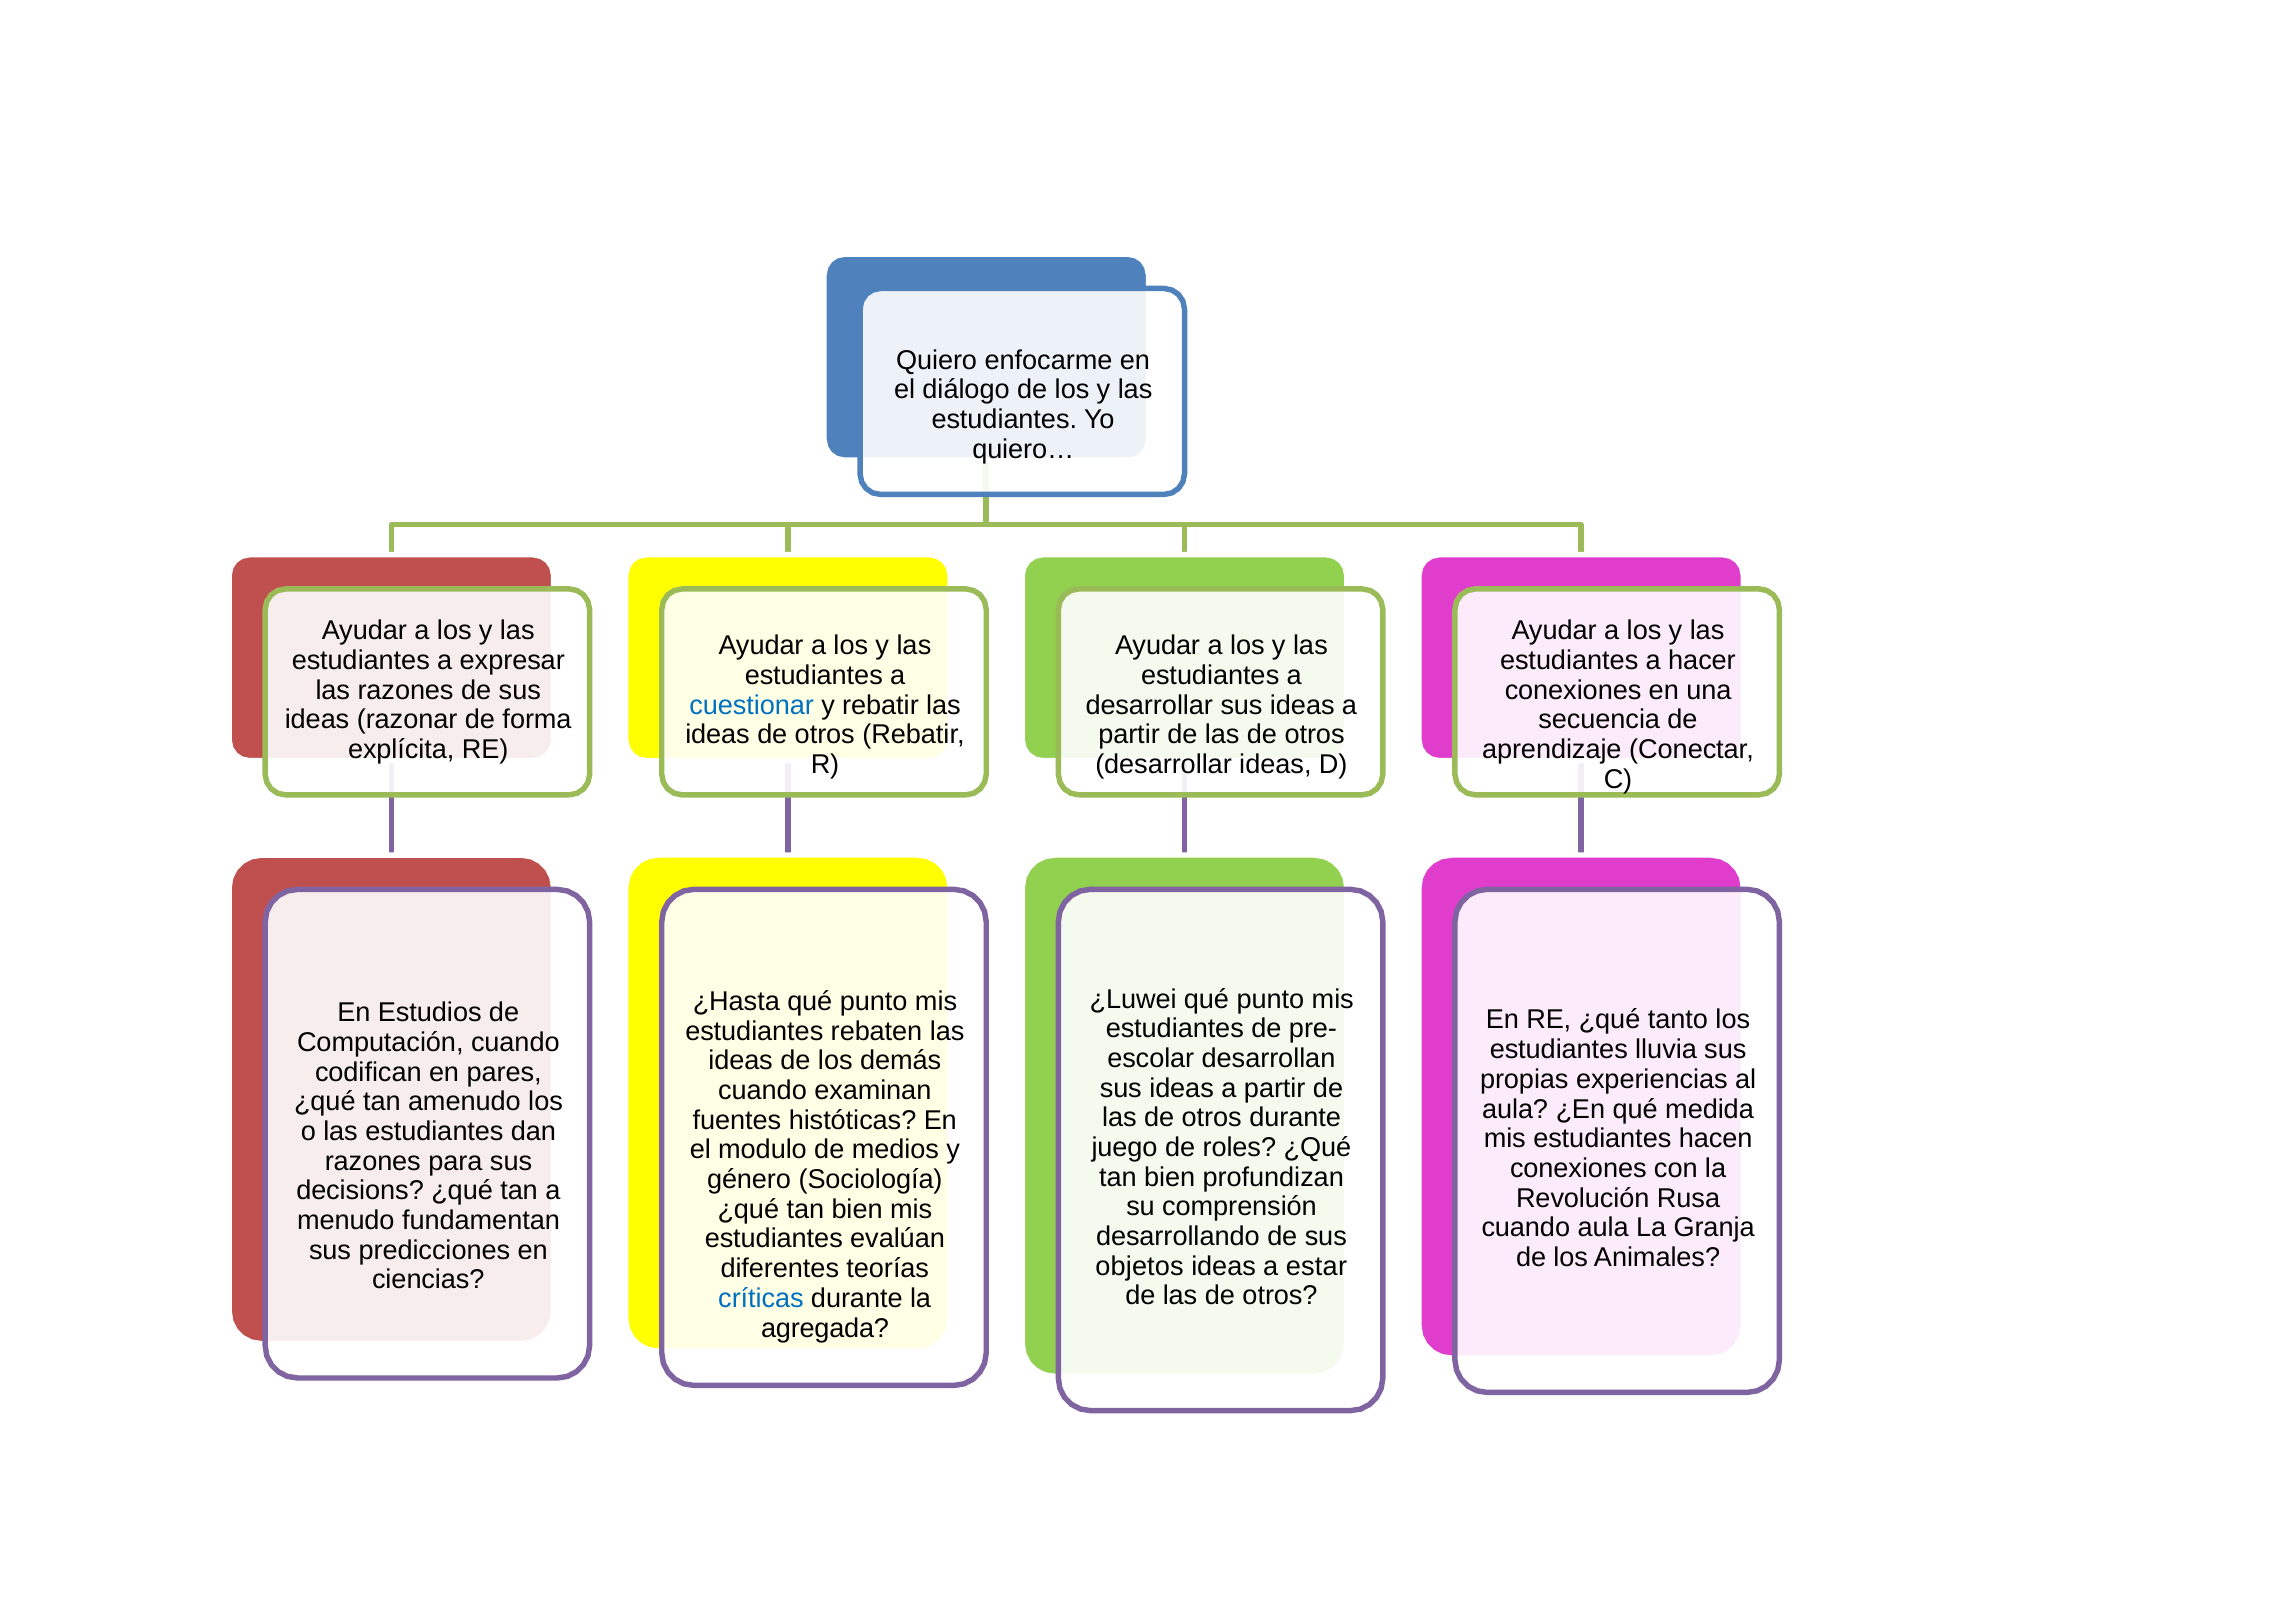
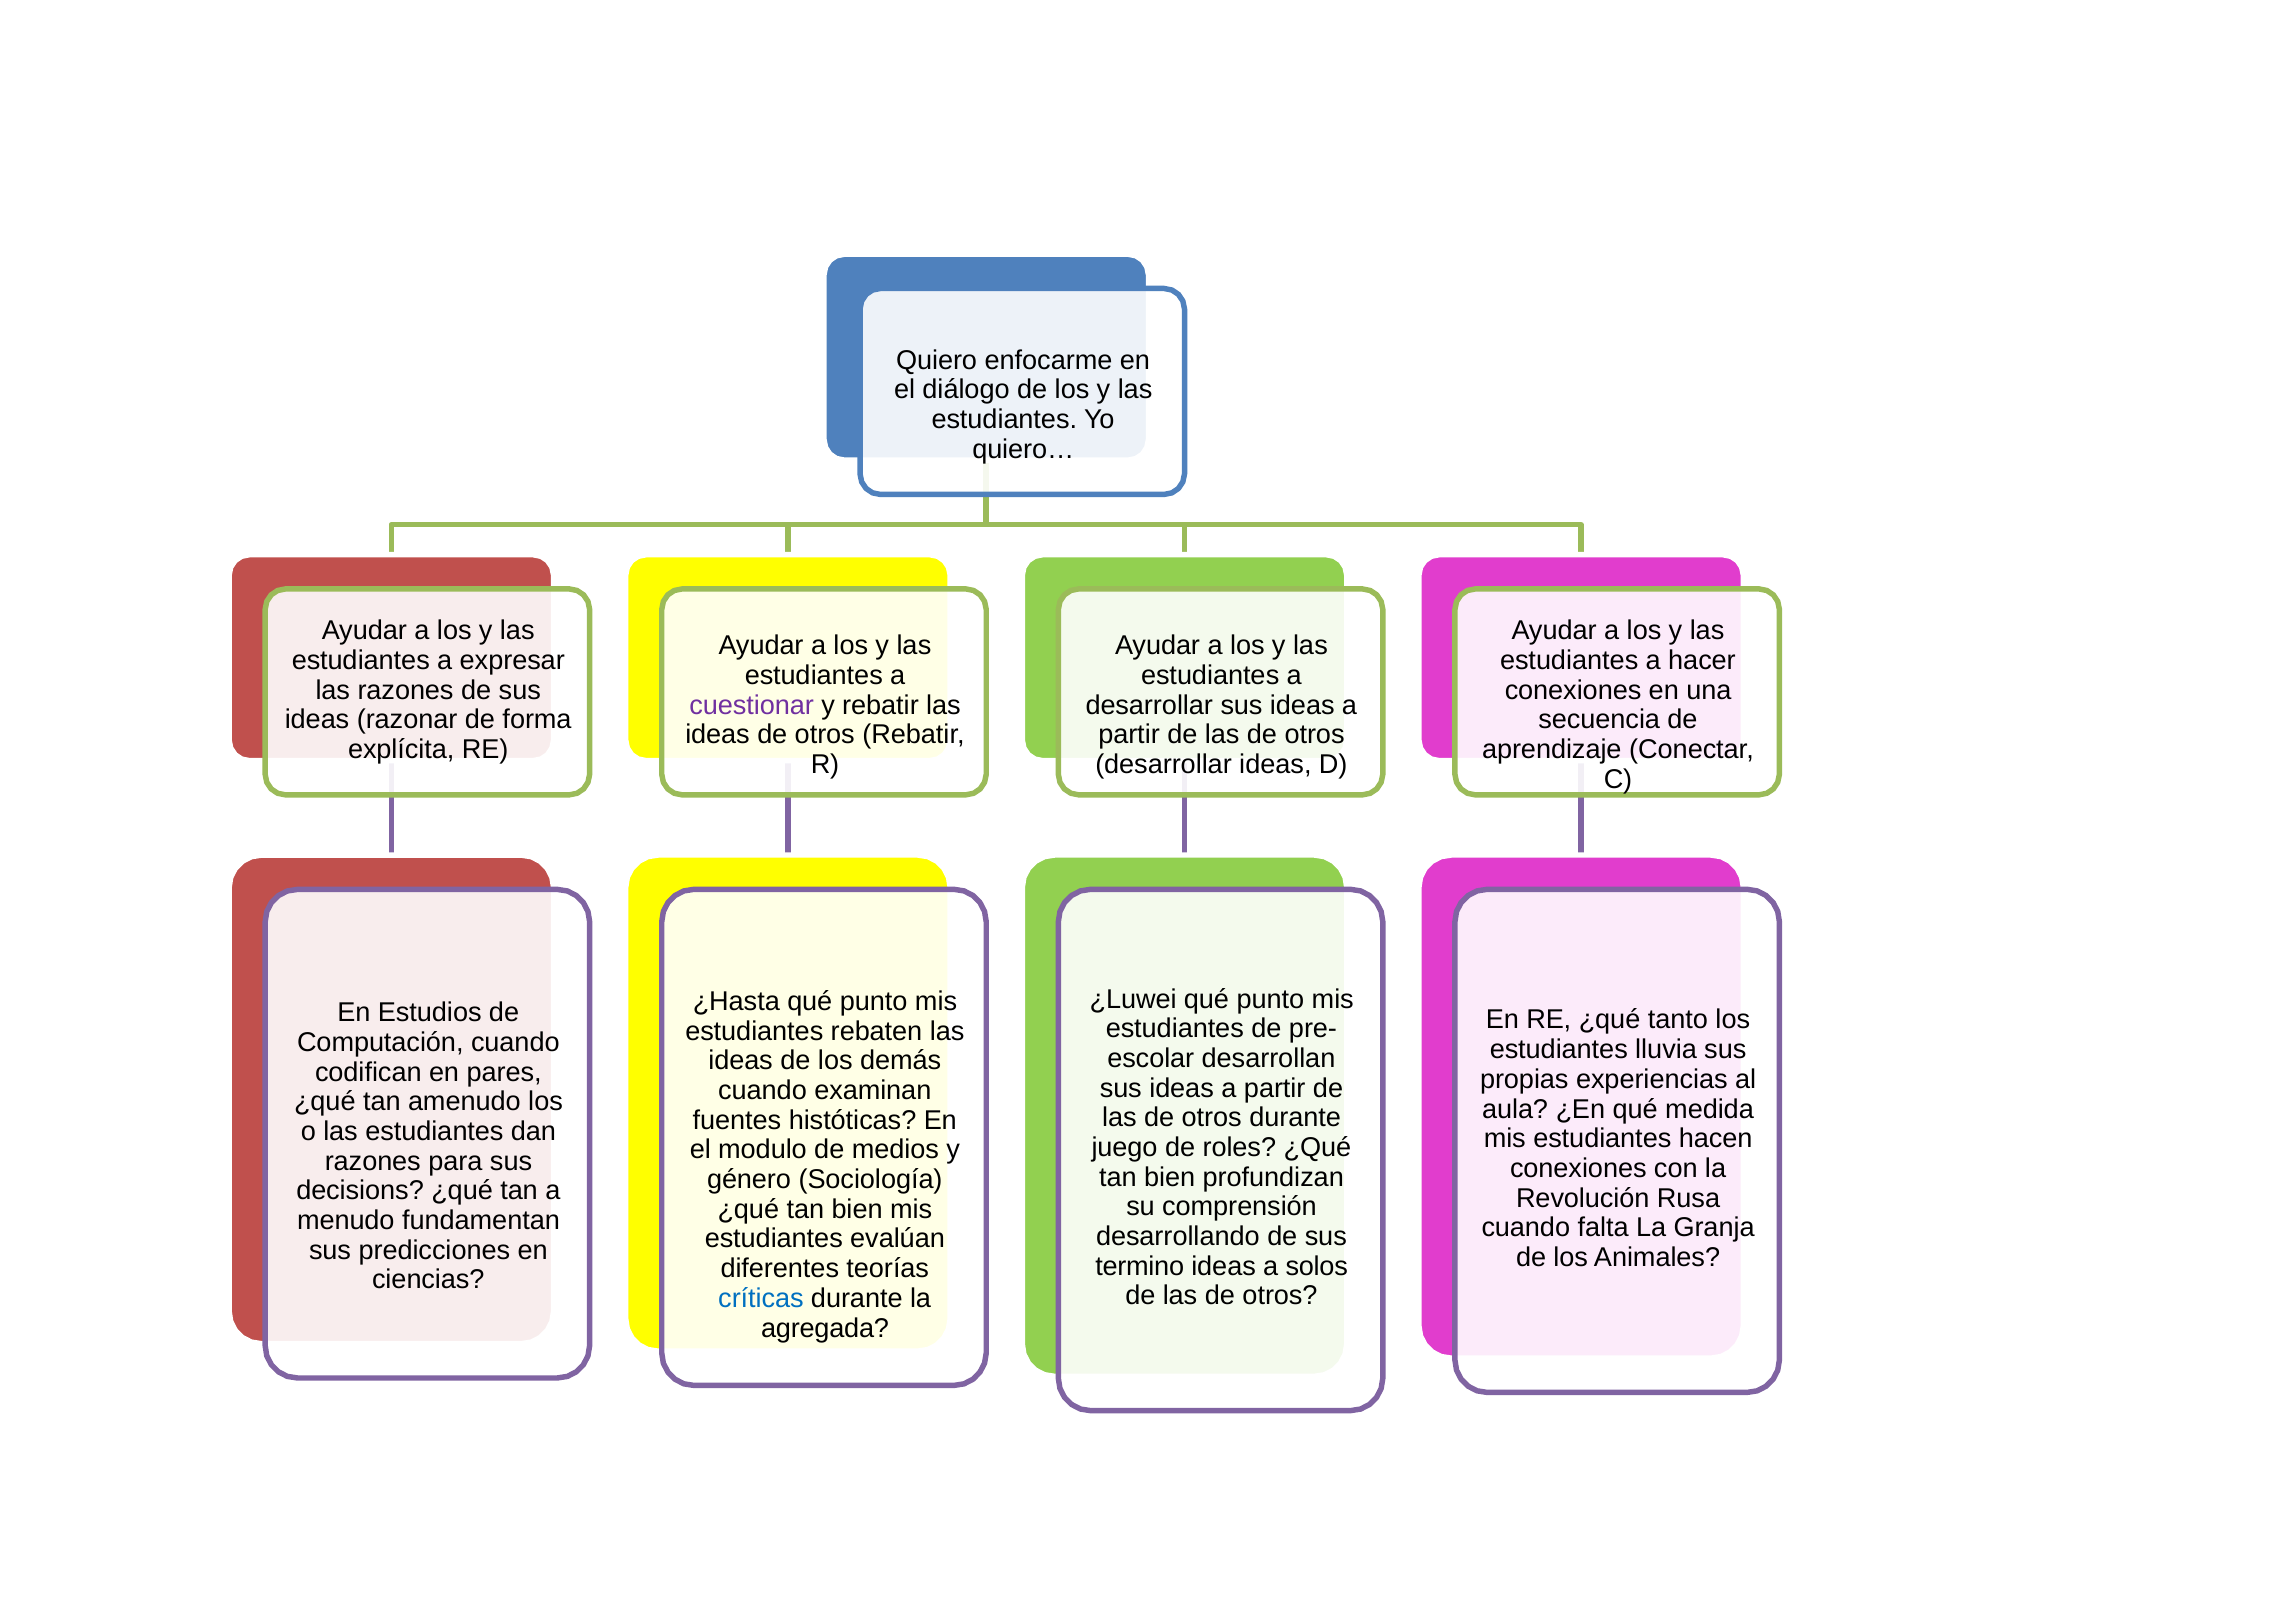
cuestionar colour: blue -> purple (752, 705)
cuando aula: aula -> falta (1603, 1227)
objetos: objetos -> termino (1140, 1266)
estar: estar -> solos (1317, 1266)
